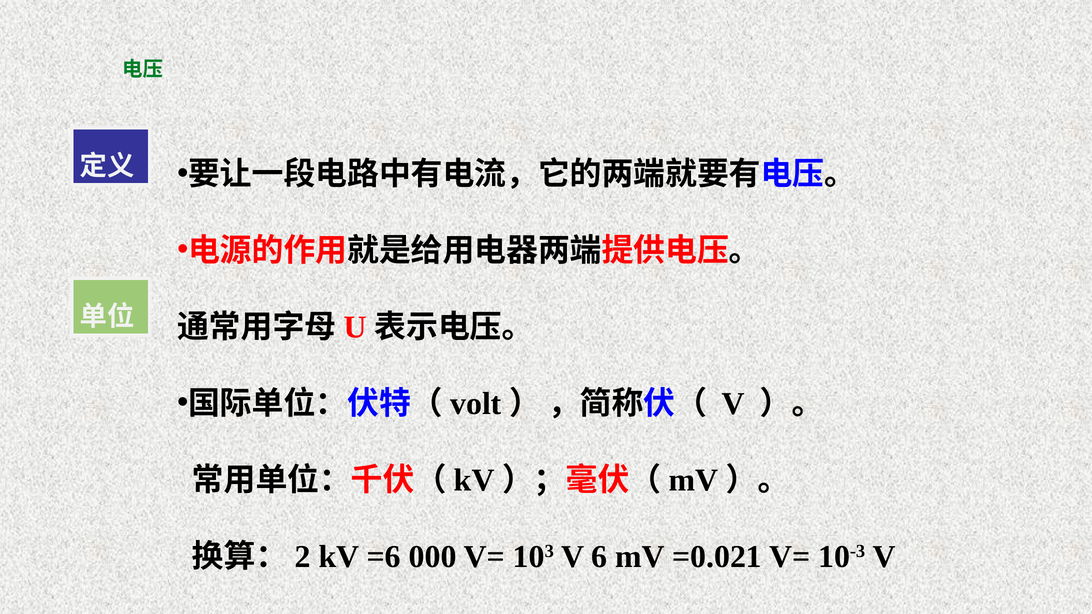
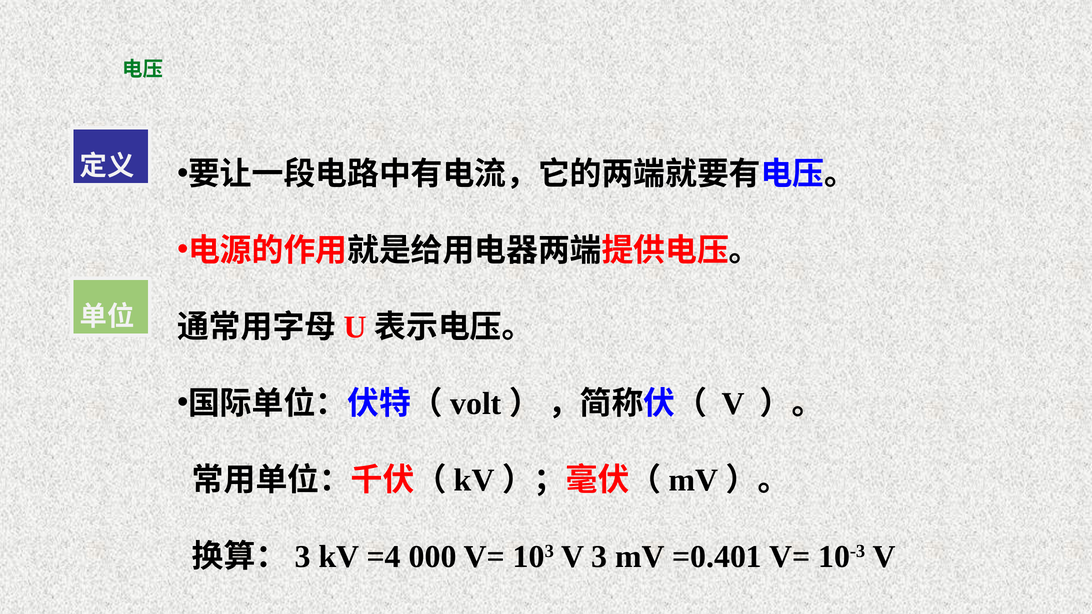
2: 2 -> 3 (303, 557)
=6: =6 -> =4 (384, 557)
V 6: 6 -> 3 (599, 557)
=0.021: =0.021 -> =0.401 (717, 557)
